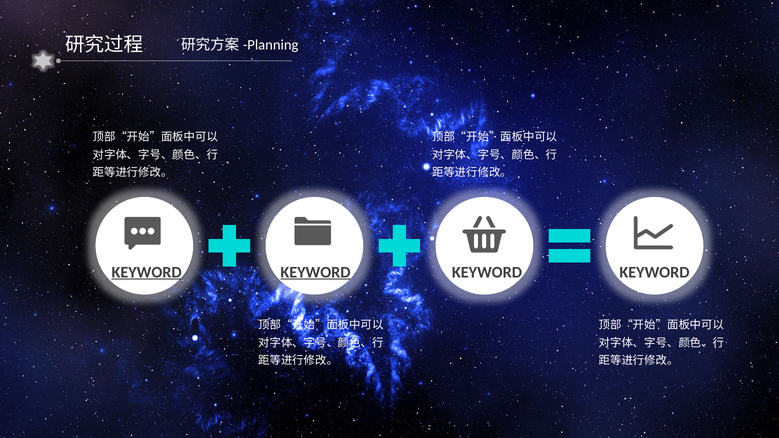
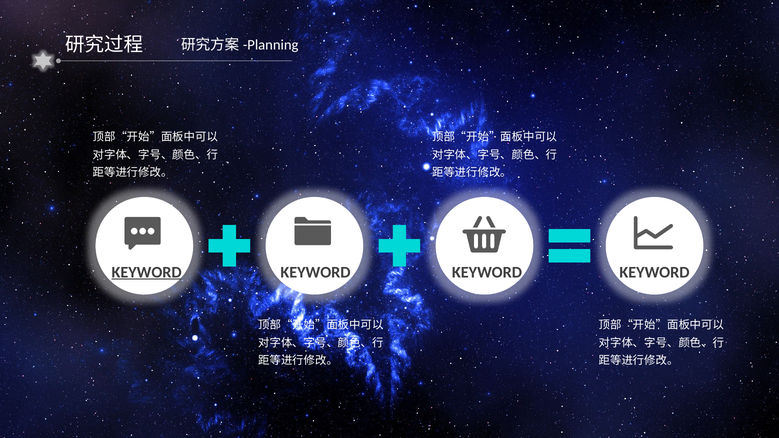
KEYWORD underline: present -> none (315, 272)
